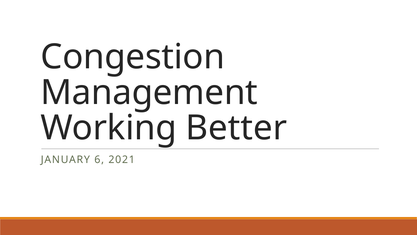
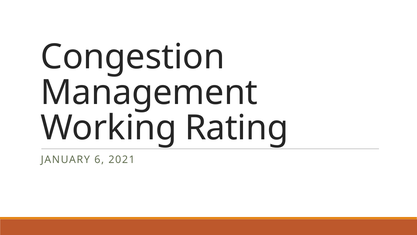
Better: Better -> Rating (237, 128)
